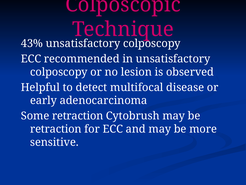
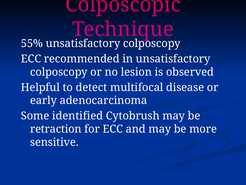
43%: 43% -> 55% (32, 43)
Some retraction: retraction -> identified (78, 116)
